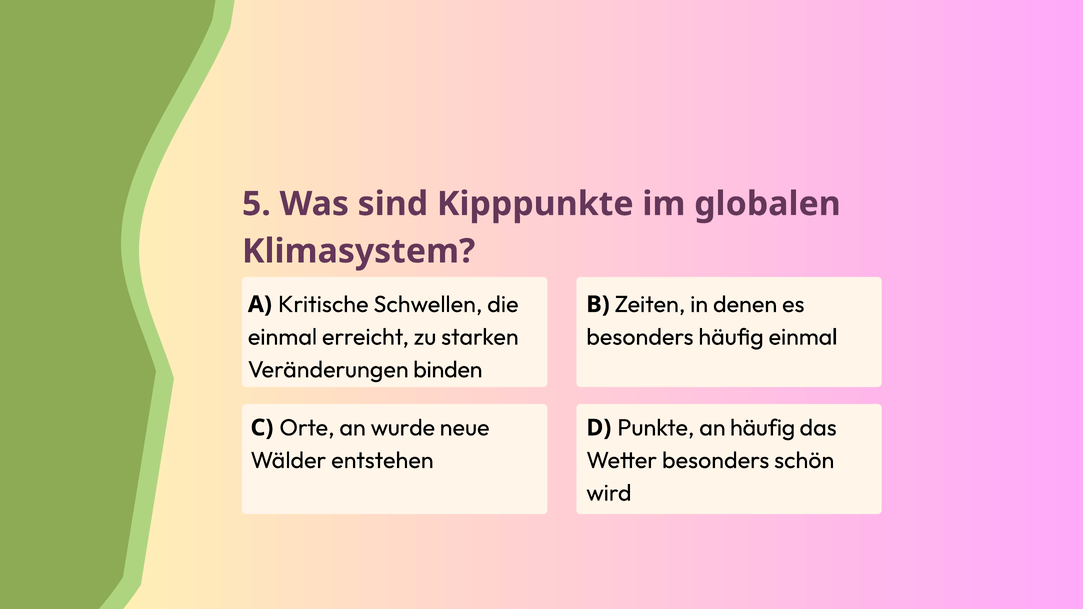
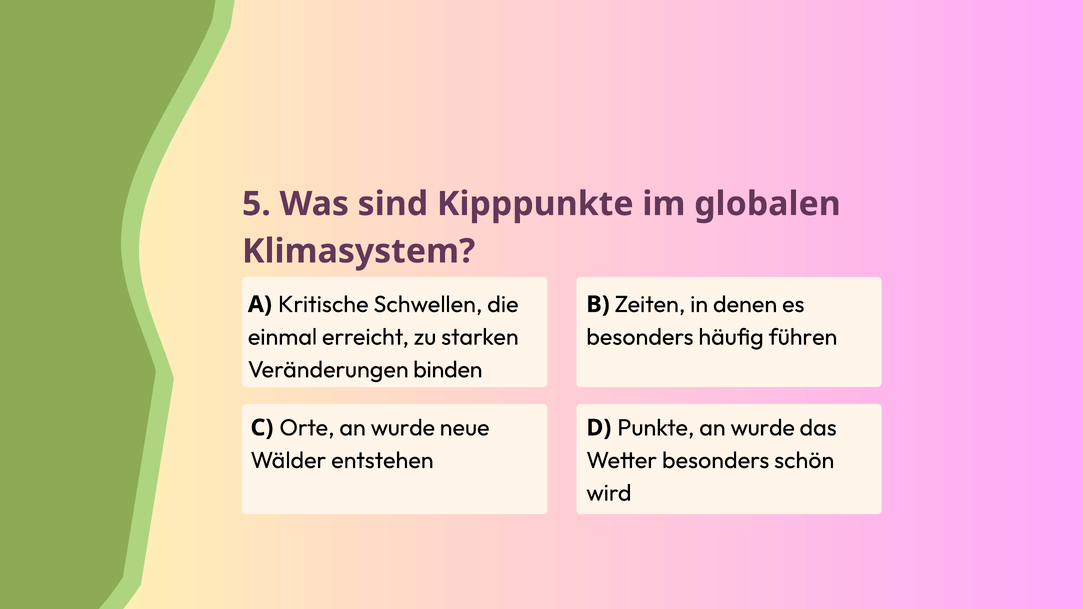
häufig einmal: einmal -> führen (803, 337)
Punkte an häufig: häufig -> wurde (763, 428)
